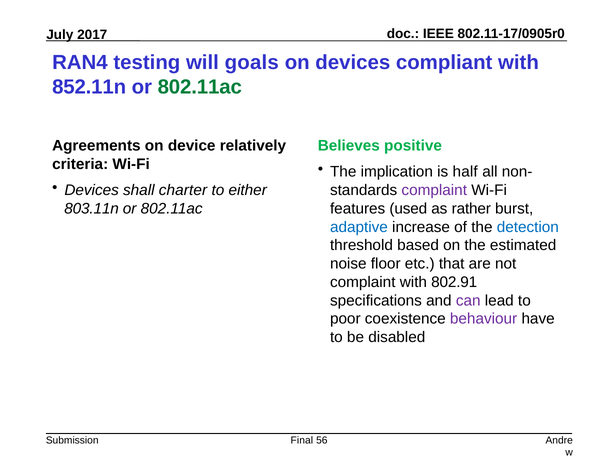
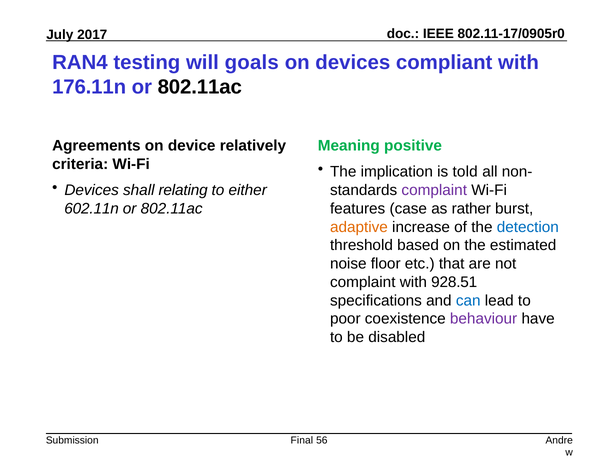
852.11n: 852.11n -> 176.11n (89, 87)
802.11ac colour: green -> black (200, 87)
Believes: Believes -> Meaning (349, 146)
half: half -> told (465, 172)
charter: charter -> relating (183, 191)
803.11n: 803.11n -> 602.11n (92, 209)
used: used -> case (408, 209)
adaptive colour: blue -> orange (359, 227)
802.91: 802.91 -> 928.51 (454, 283)
can colour: purple -> blue (468, 301)
